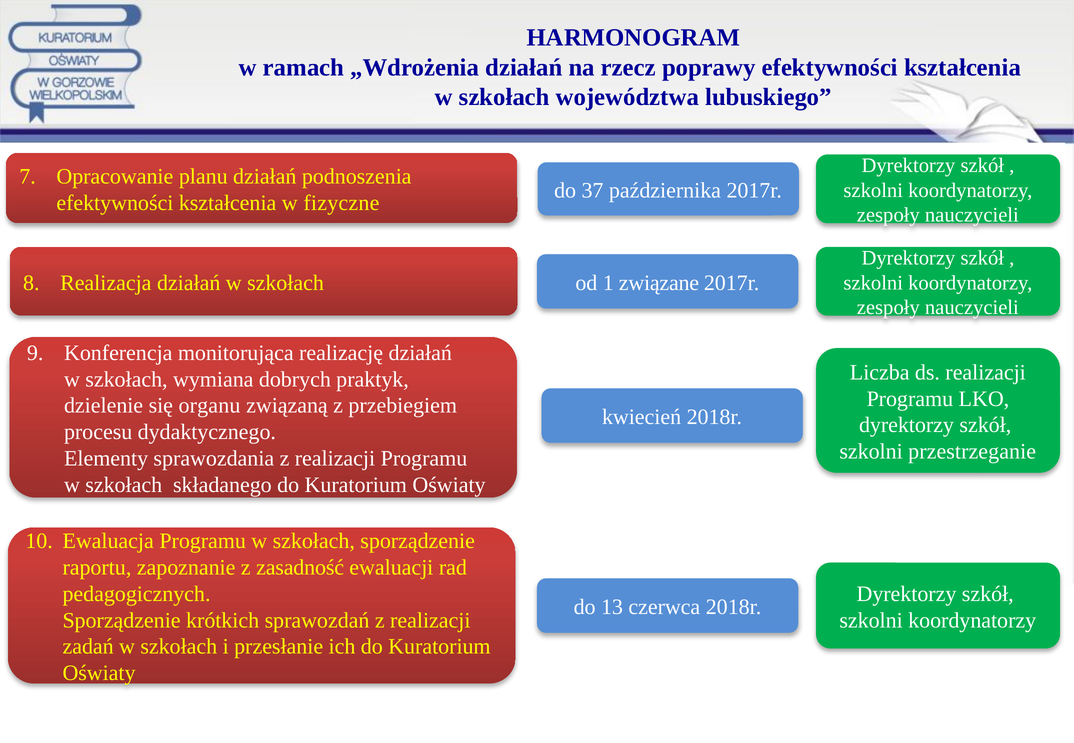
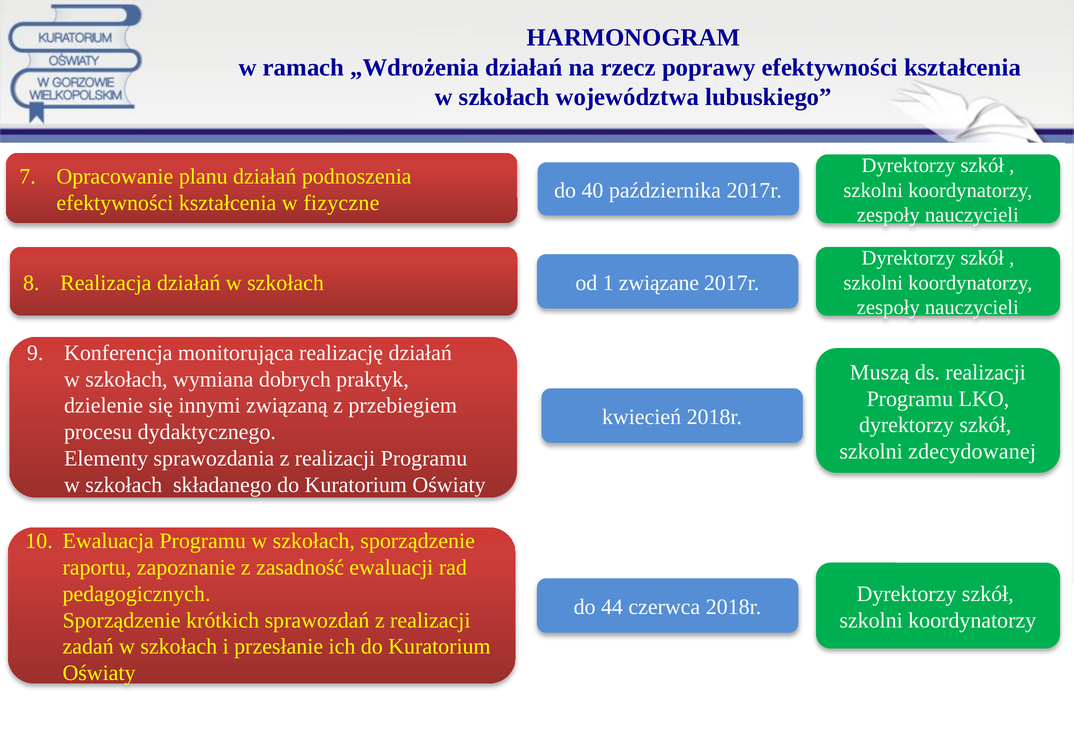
37: 37 -> 40 (593, 191)
Liczba: Liczba -> Muszą (880, 373)
organu: organu -> innymi (210, 406)
przestrzeganie: przestrzeganie -> zdecydowanej (972, 452)
13: 13 -> 44 (612, 608)
